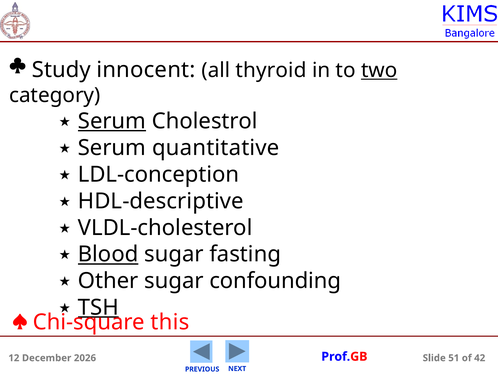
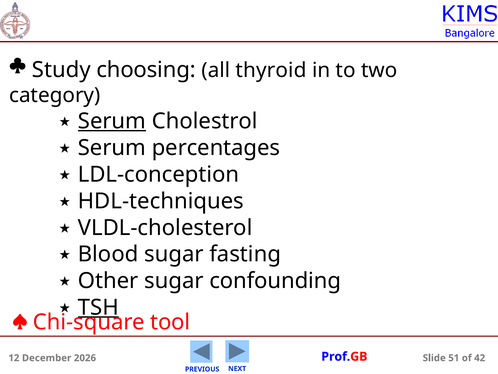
innocent: innocent -> choosing (146, 70)
two underline: present -> none (379, 70)
quantitative: quantitative -> percentages (216, 148)
HDL-descriptive: HDL-descriptive -> HDL-techniques (161, 201)
Blood underline: present -> none (108, 254)
this: this -> tool (170, 322)
